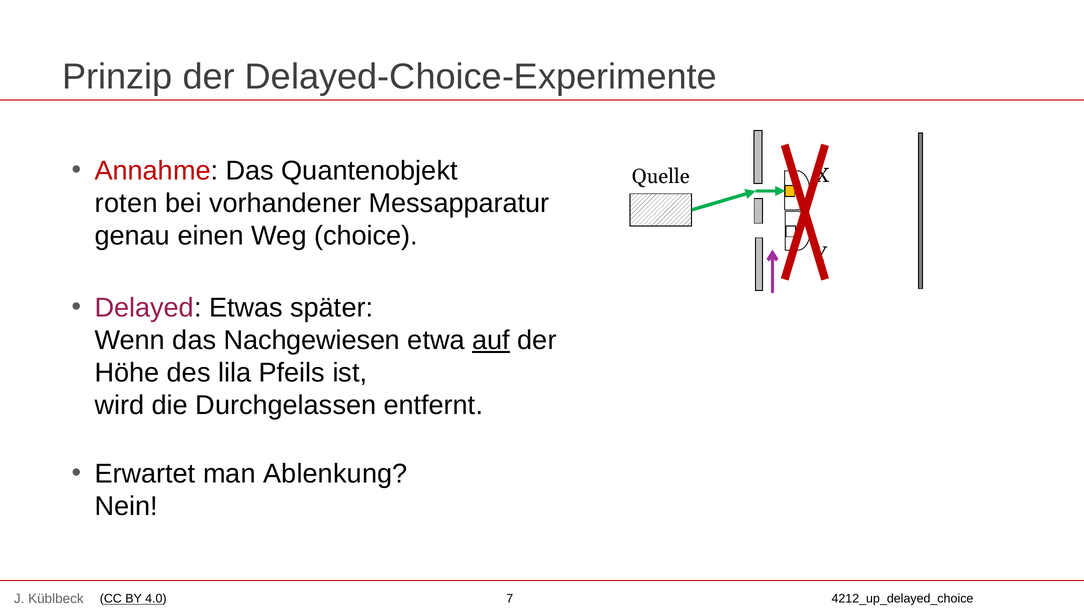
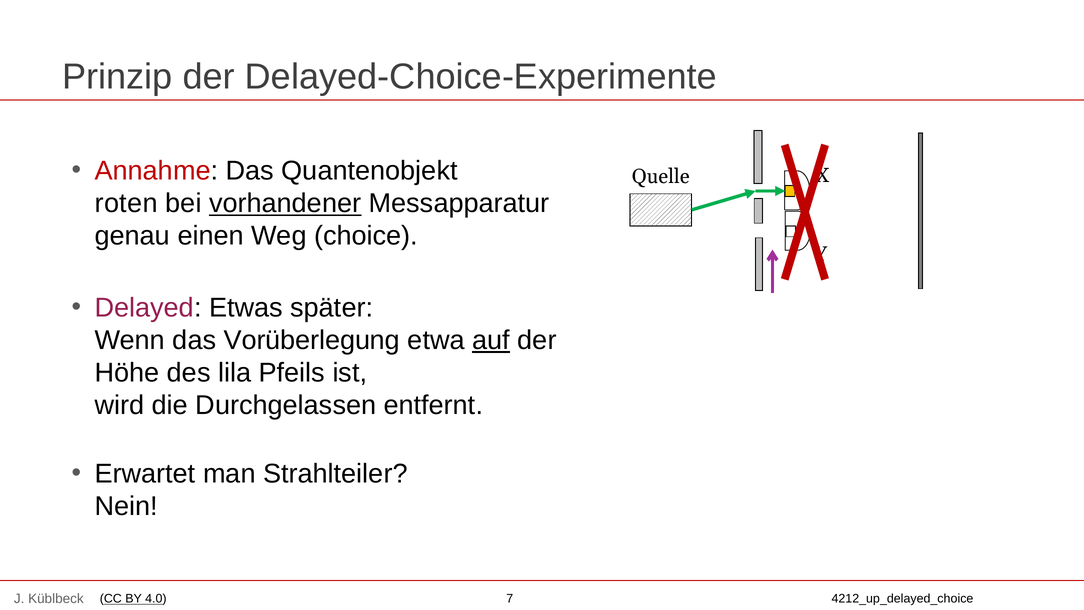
vorhandener underline: none -> present (285, 203)
Nachgewiesen: Nachgewiesen -> Vorüberlegung (312, 340)
Ablenkung: Ablenkung -> Strahlteiler (335, 474)
